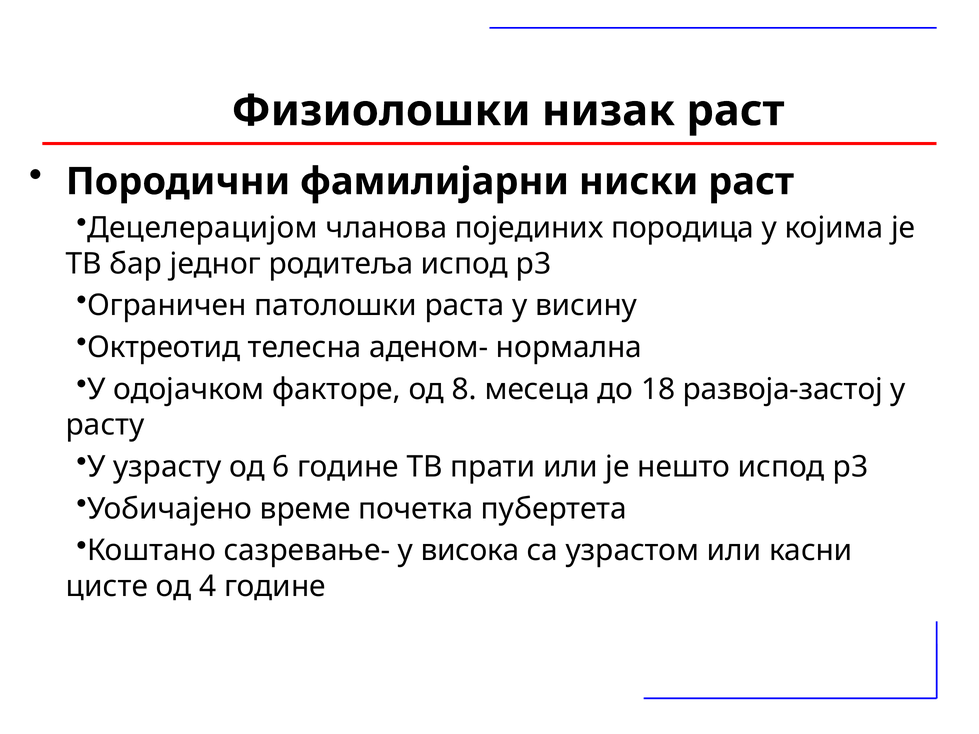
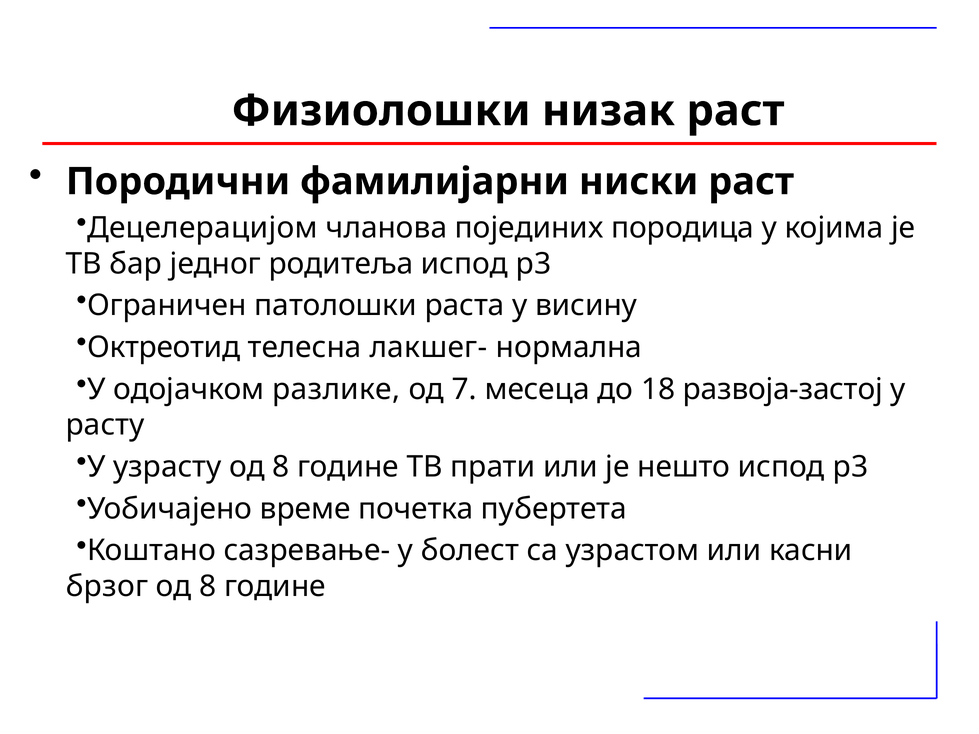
аденом-: аденом- -> лакшег- (429, 347)
факторе: факторе -> разлике (336, 389)
8: 8 -> 7 (464, 389)
узрасту од 6: 6 -> 8 (281, 467)
висока: висока -> болест (470, 551)
цисте: цисте -> брзог (107, 587)
4: 4 -> 8 (208, 587)
